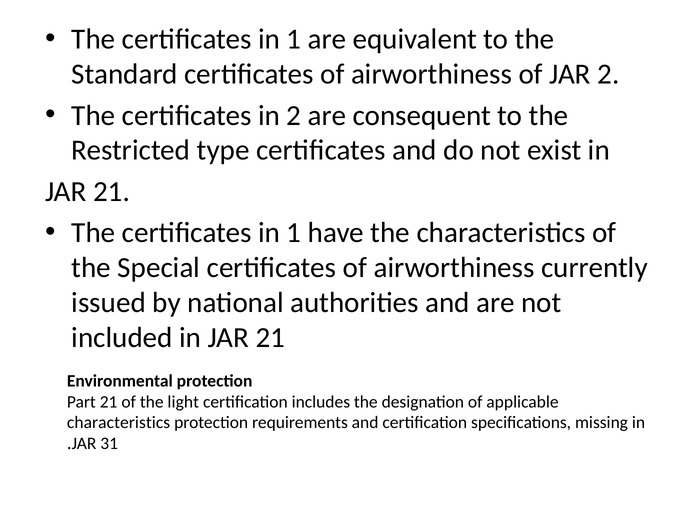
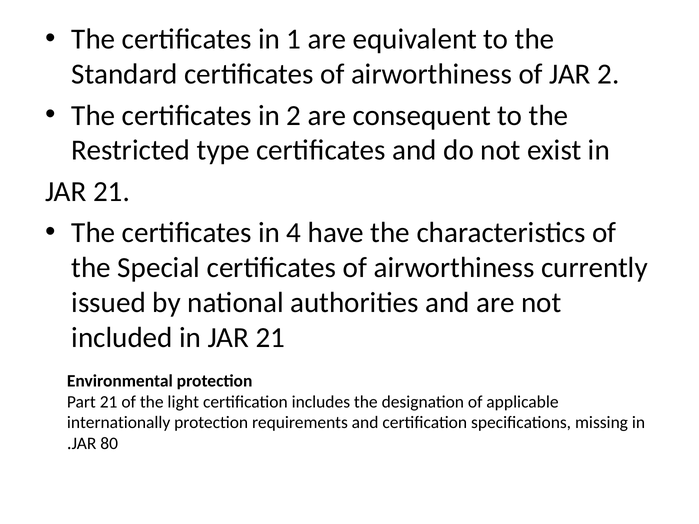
1: 1 -> 4 (294, 233)
characteristics: characteristics -> internationally (119, 423)
31: 31 -> 80 (109, 444)
